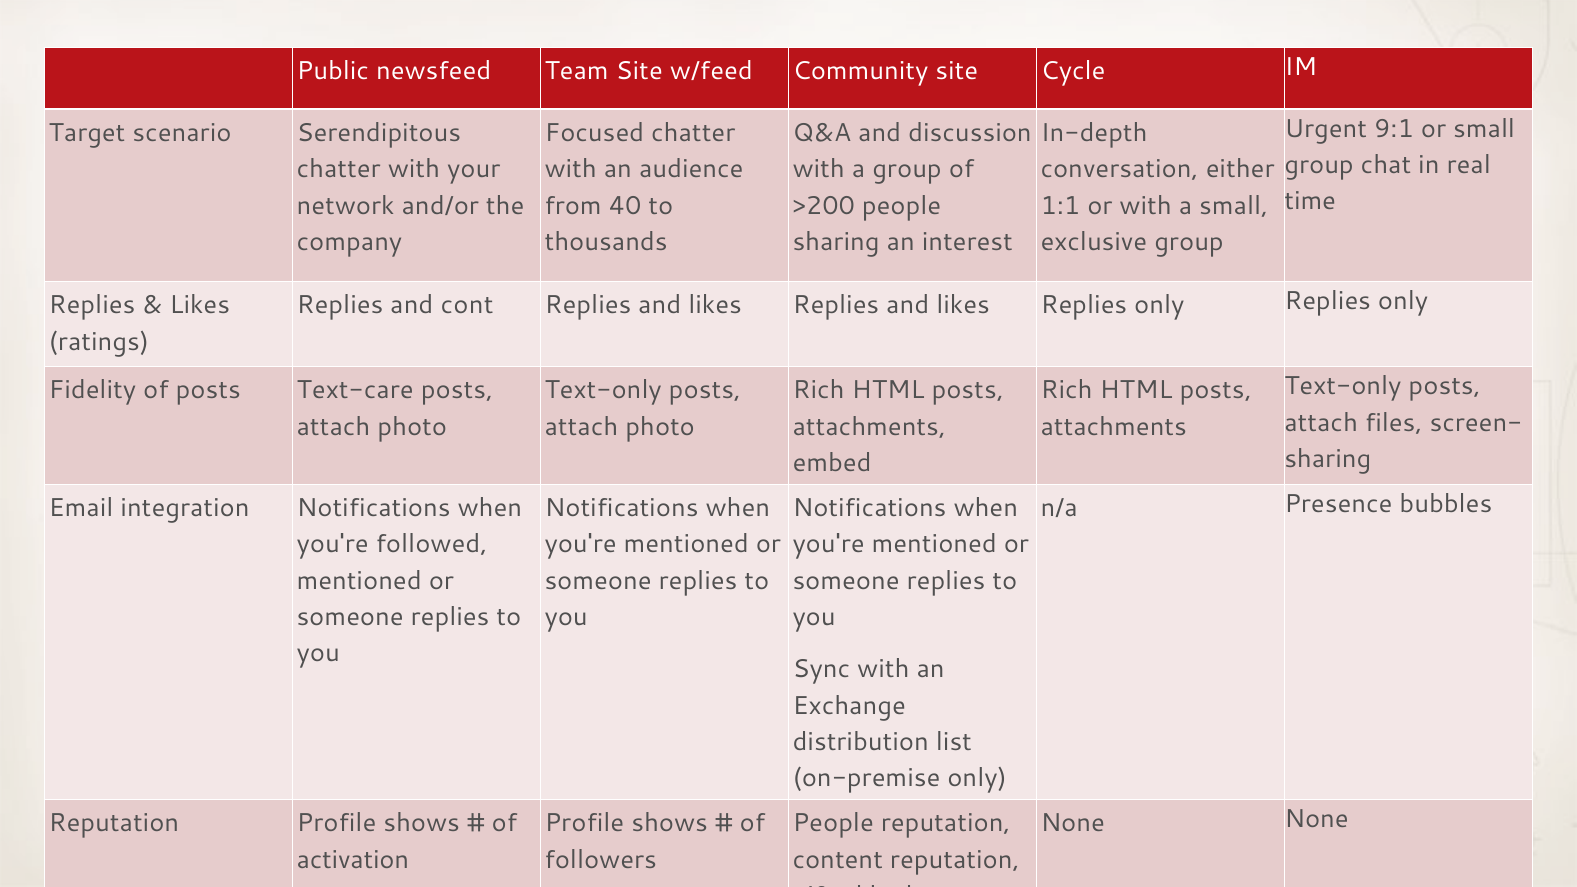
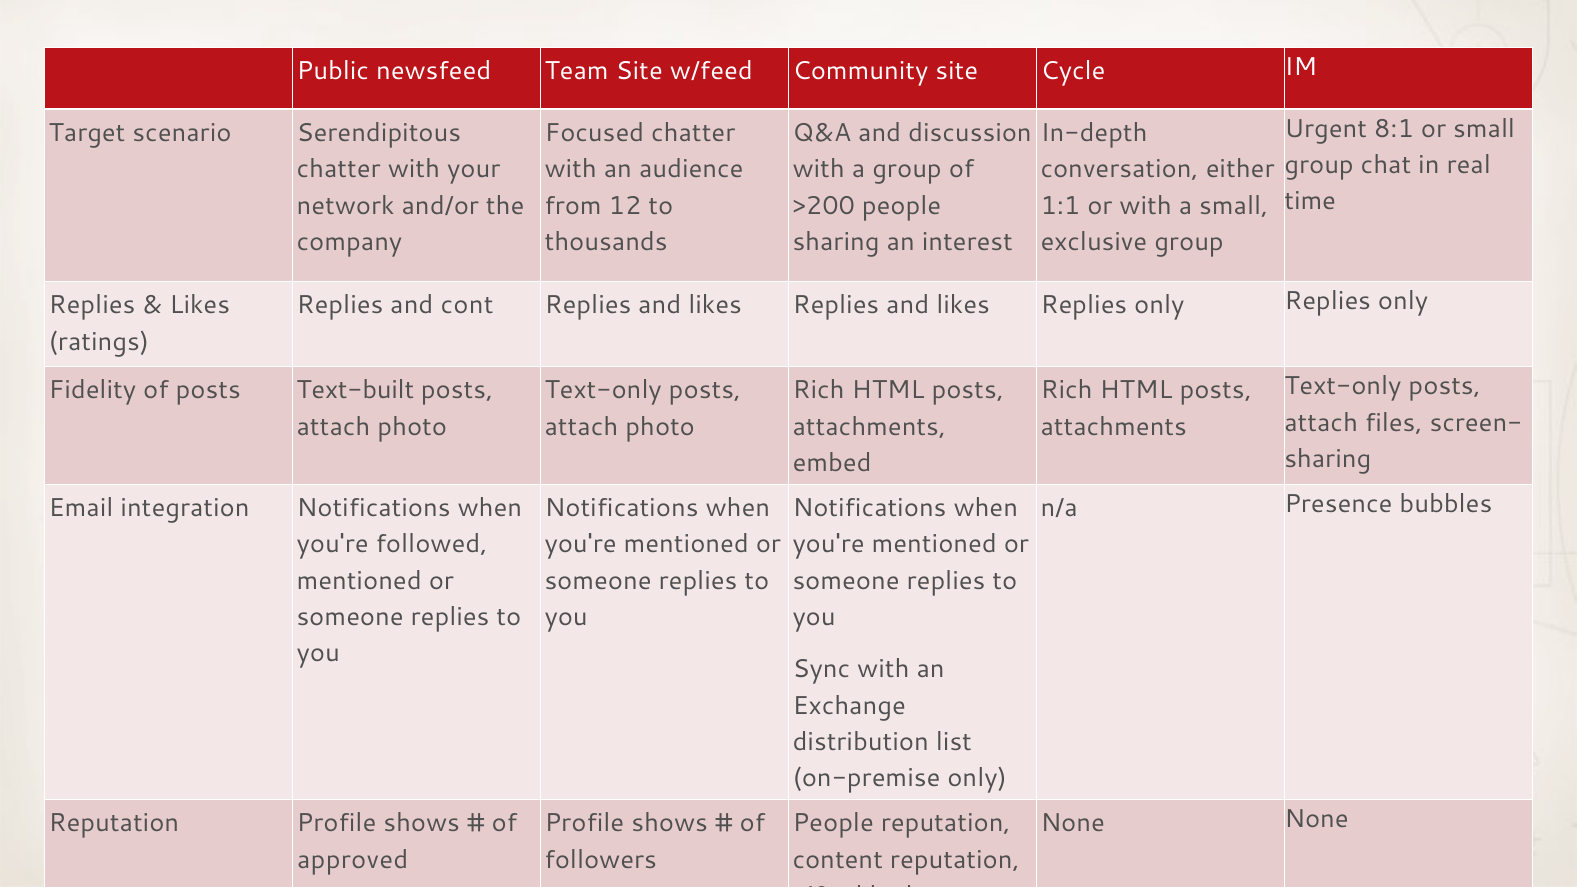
9:1: 9:1 -> 8:1 (1394, 129)
40: 40 -> 12 (625, 206)
Text-care: Text-care -> Text-built (355, 390)
activation: activation -> approved (353, 859)
